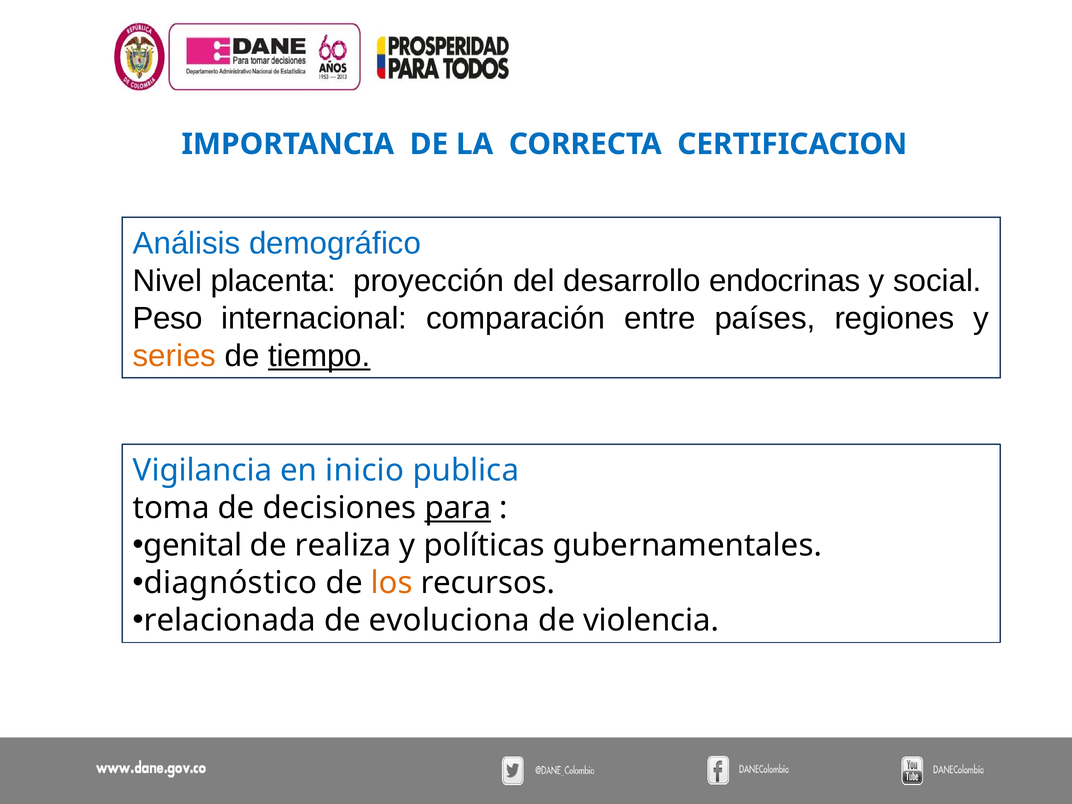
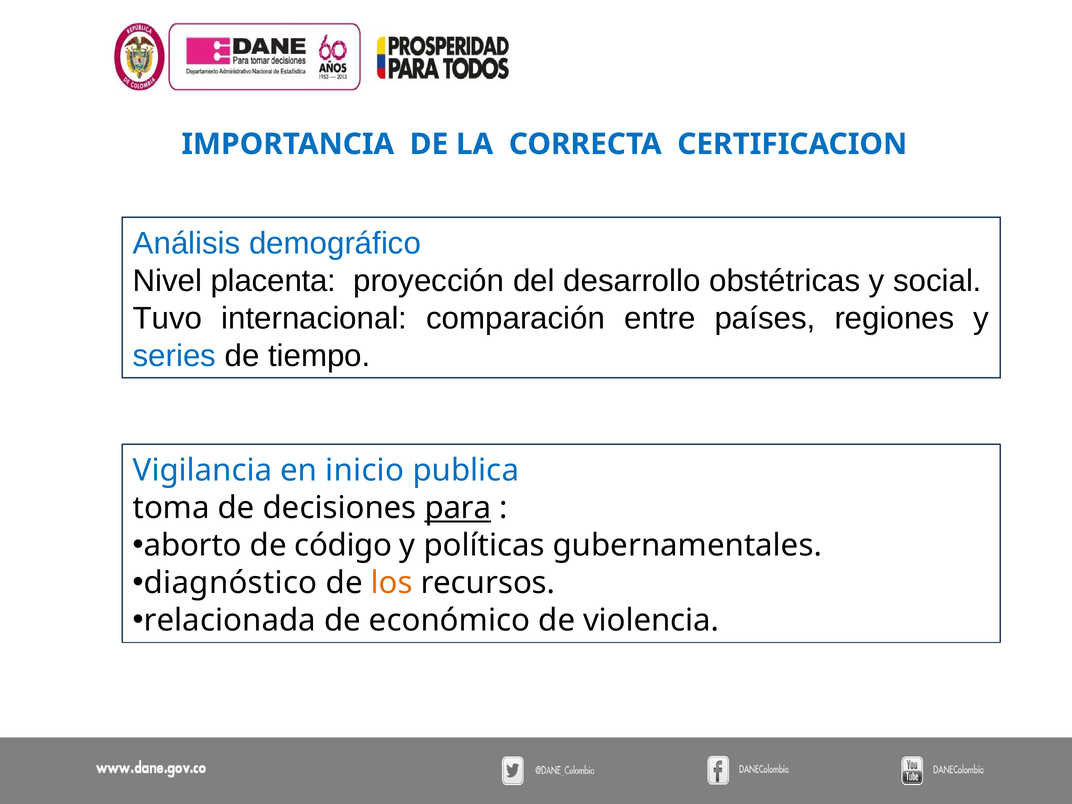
endocrinas: endocrinas -> obstétricas (785, 281)
Peso: Peso -> Tuvo (168, 318)
series colour: orange -> blue (174, 356)
tiempo underline: present -> none (319, 356)
genital: genital -> aborto (193, 546)
realiza: realiza -> código (343, 546)
evoluciona: evoluciona -> económico (450, 621)
